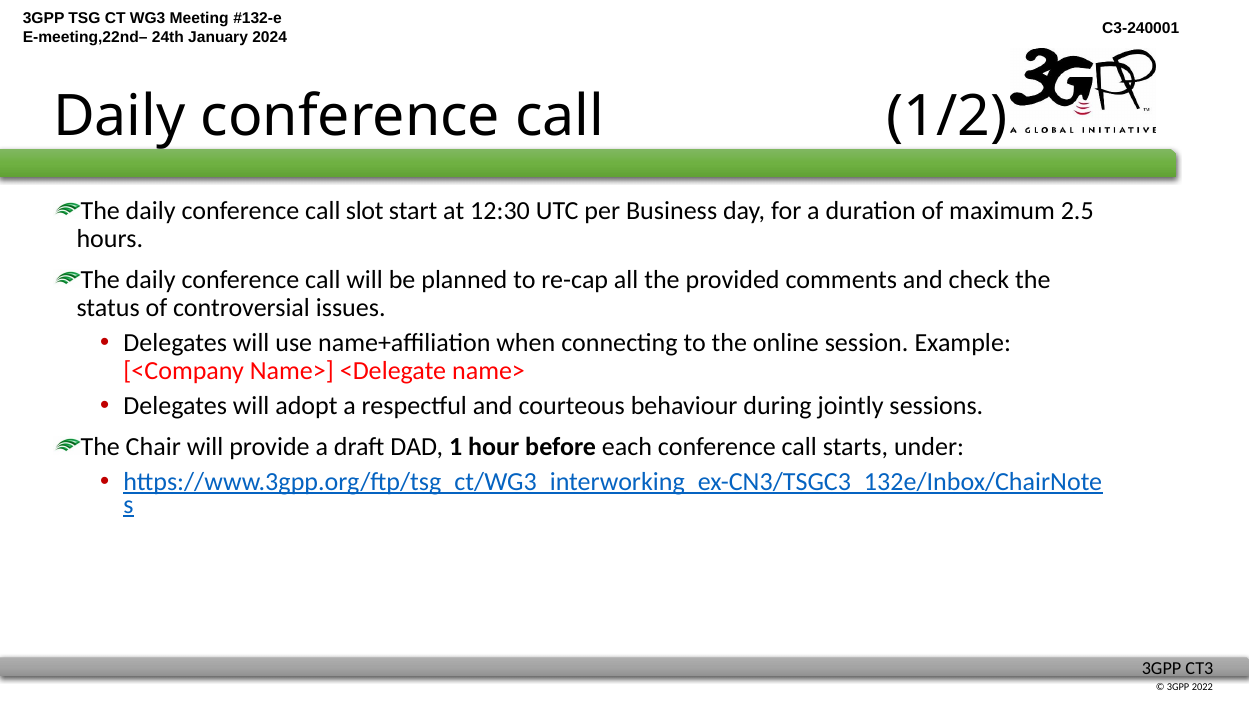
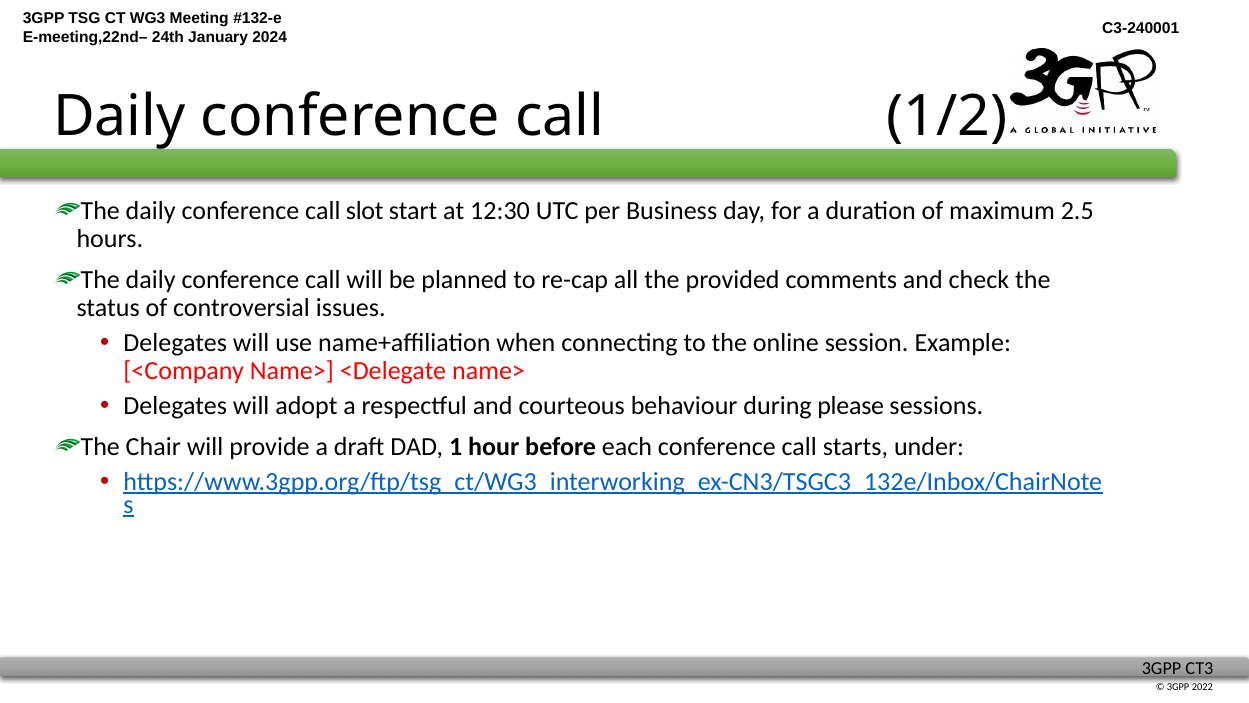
jointly: jointly -> please (851, 405)
